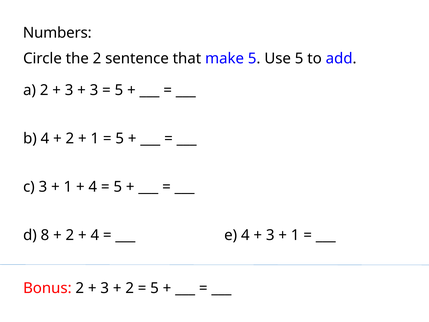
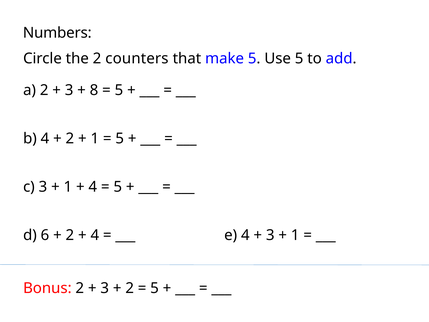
sentence: sentence -> counters (137, 59)
3: 3 -> 8 (94, 90)
8: 8 -> 6 (45, 235)
